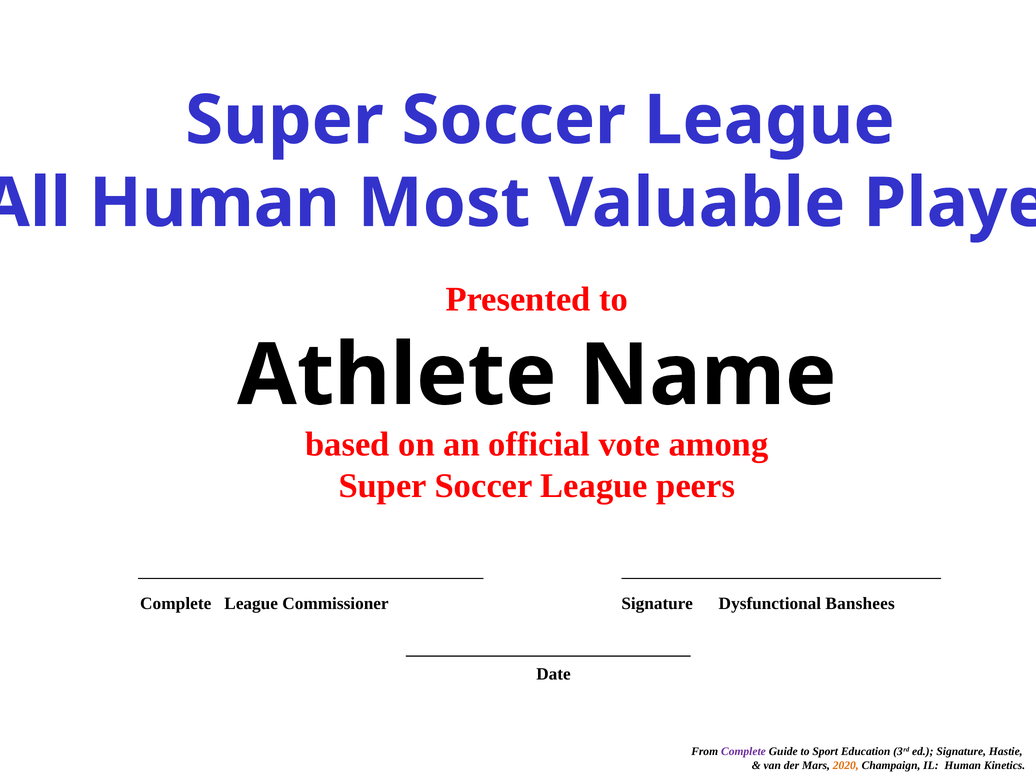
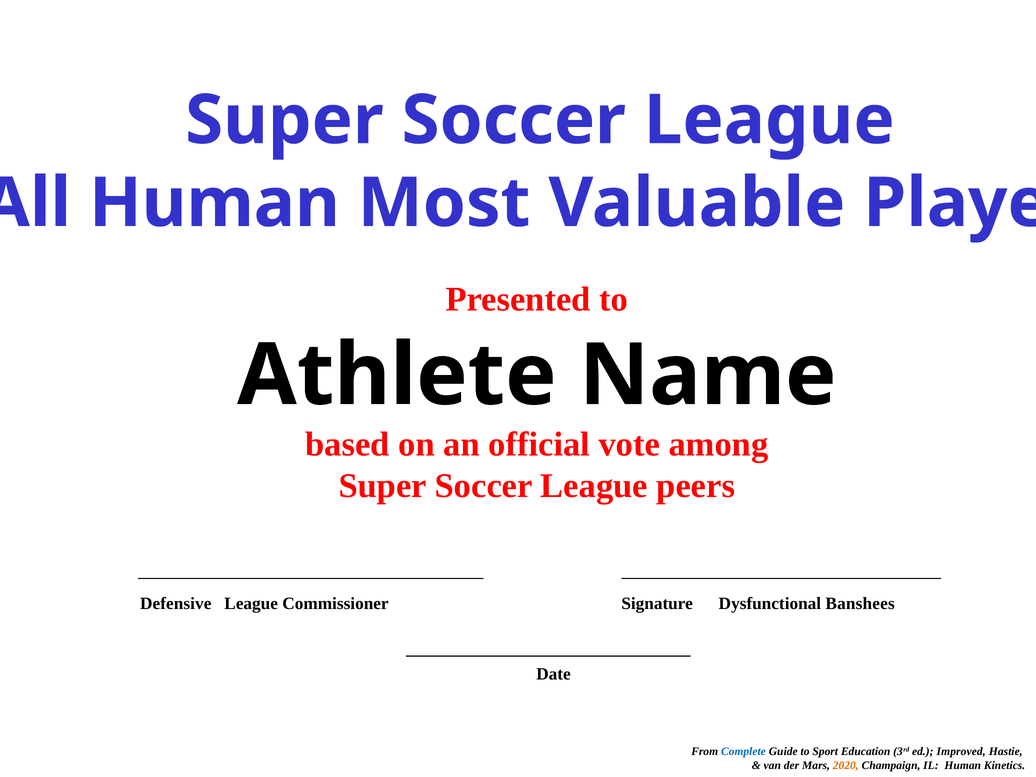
Complete: Complete -> Defensive (176, 604)
Complete colour: purple -> blue (743, 751)
ed Signature: Signature -> Improved (961, 751)
